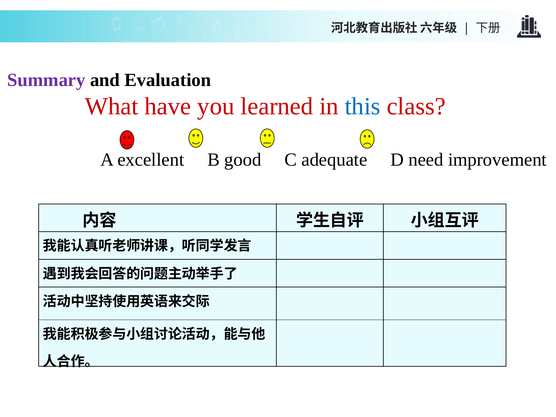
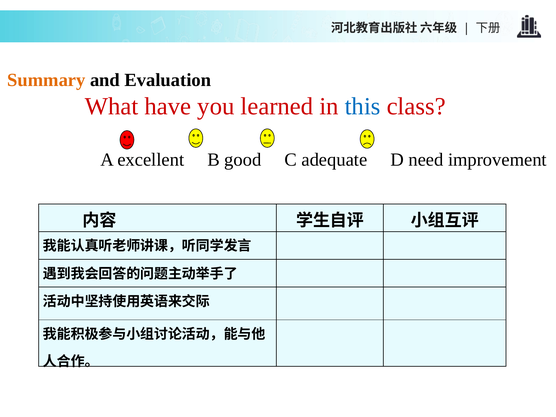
Summary colour: purple -> orange (46, 80)
